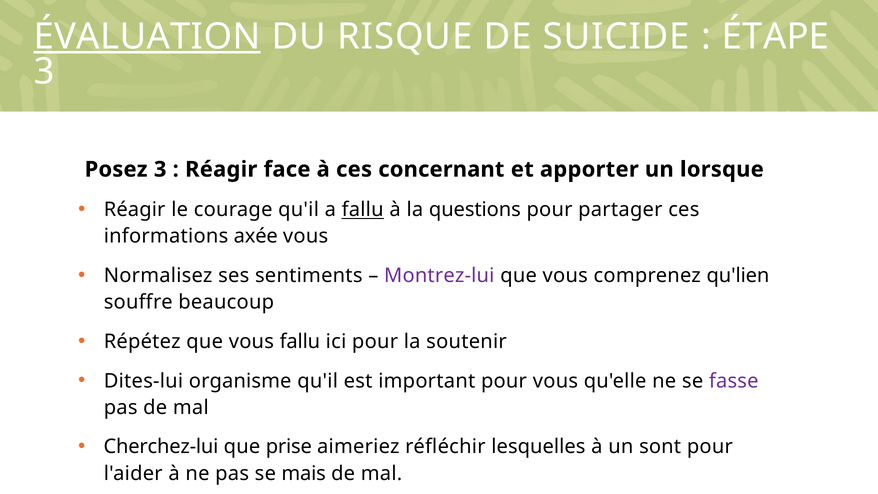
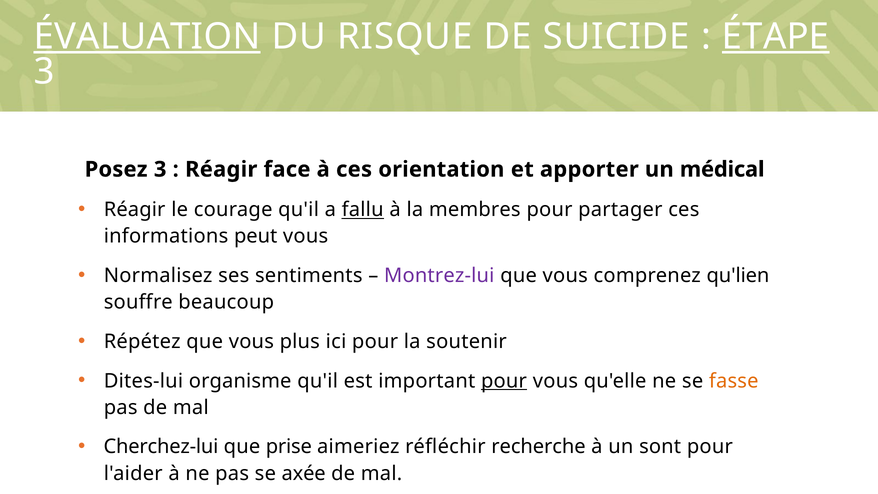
ÉTAPE underline: none -> present (776, 37)
concernant: concernant -> orientation (441, 169)
lorsque: lorsque -> médical (722, 169)
questions: questions -> membres (475, 210)
axée: axée -> peut (256, 236)
vous fallu: fallu -> plus (300, 341)
pour underline: none -> present (504, 381)
fasse colour: purple -> orange (734, 381)
lesquelles: lesquelles -> recherche (539, 447)
mais: mais -> axée (304, 473)
